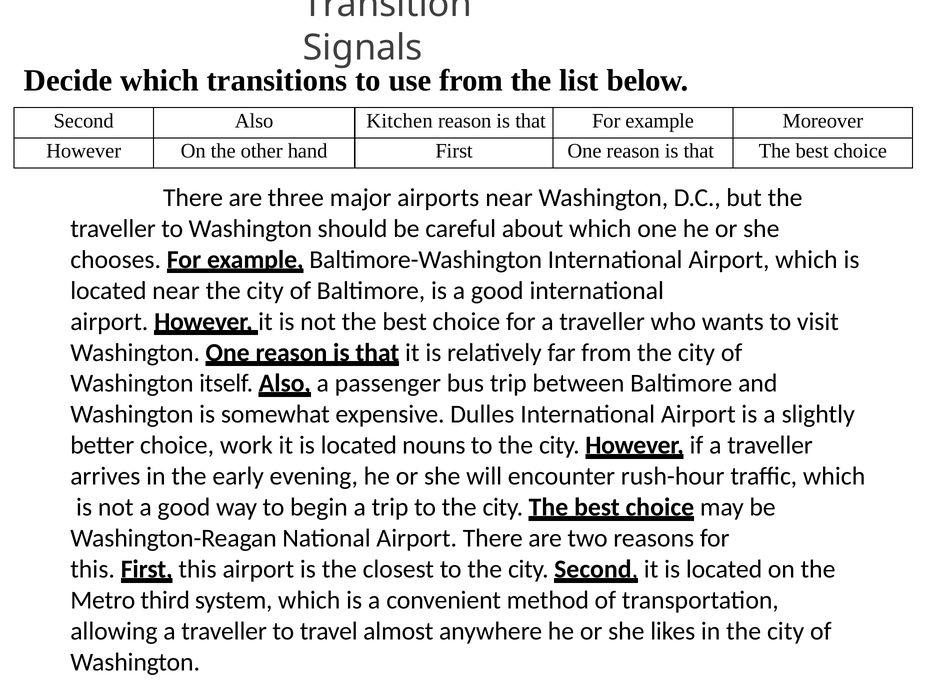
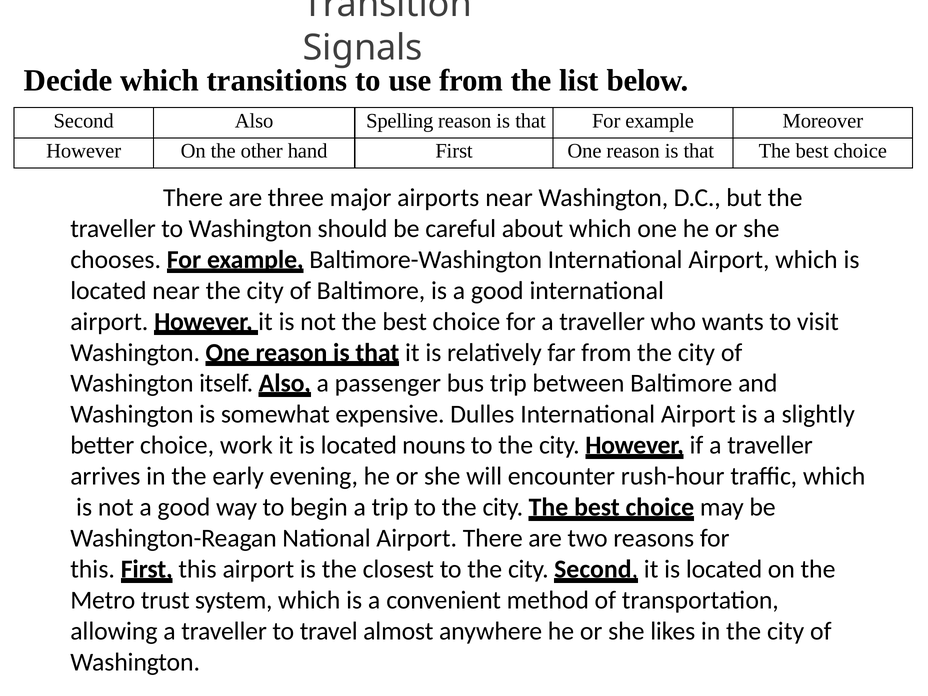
Kitchen: Kitchen -> Spelling (400, 121)
third: third -> trust (165, 600)
